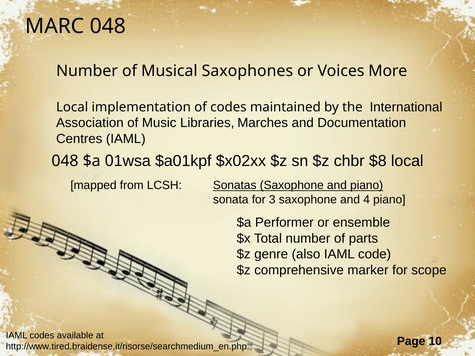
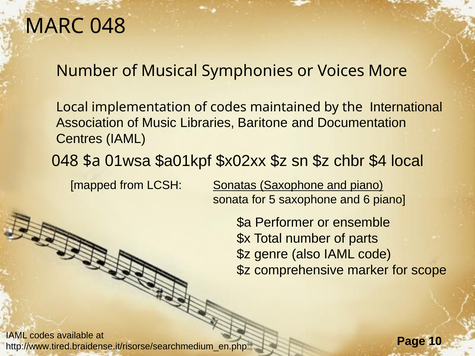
Saxophones: Saxophones -> Symphonies (247, 71)
Marches: Marches -> Baritone (263, 123)
$8: $8 -> $4 (378, 161)
3: 3 -> 5 (272, 200)
4: 4 -> 6 (367, 200)
